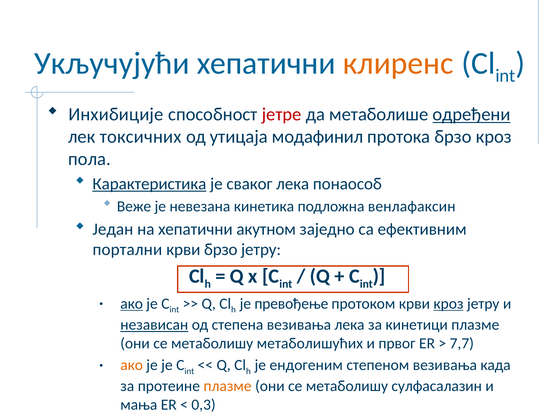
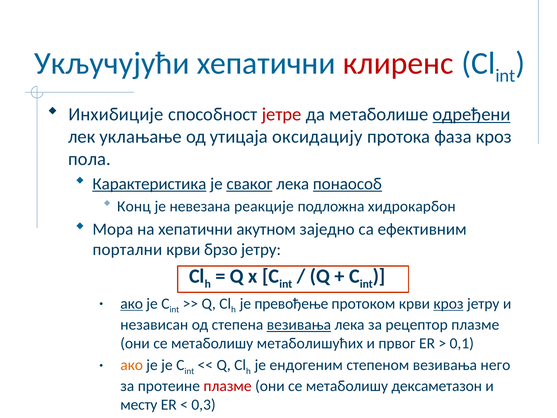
клиренс colour: orange -> red (398, 63)
токсичних: токсичних -> уклањање (141, 137)
модафинил: модафинил -> оксидацију (317, 137)
протока брзо: брзо -> фаза (453, 137)
сваког underline: none -> present (249, 184)
понаособ underline: none -> present (347, 184)
Веже: Веже -> Конц (134, 206)
кинетика: кинетика -> реакције (264, 206)
венлафаксин: венлафаксин -> хидрокарбон (412, 206)
Један: Један -> Мора (113, 229)
независан underline: present -> none (154, 325)
везивања underline: none -> present (299, 325)
кинетици: кинетици -> рецептор (417, 325)
7,7: 7,7 -> 0,1 (462, 343)
када: када -> него (495, 365)
плазме colour: orange -> red (228, 386)
сулфасалазин: сулфасалазин -> дексаметазон (437, 386)
мања: мања -> месту (139, 405)
